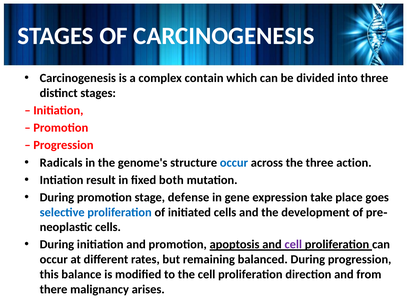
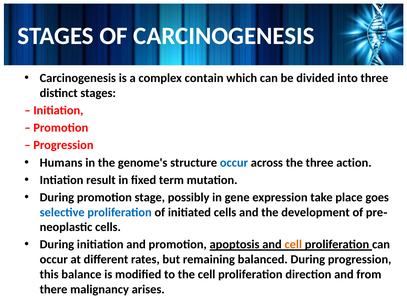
Radicals: Radicals -> Humans (61, 163)
both: both -> term (171, 180)
defense: defense -> possibly (189, 198)
cell colour: purple -> orange (293, 245)
